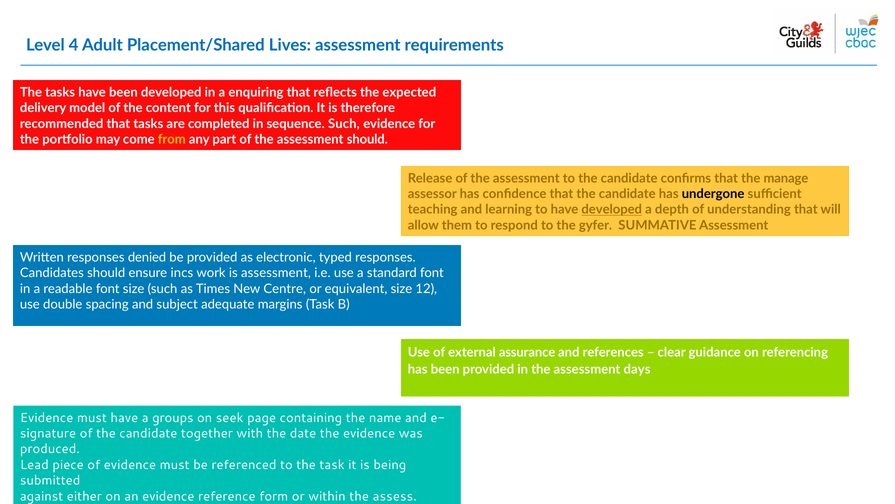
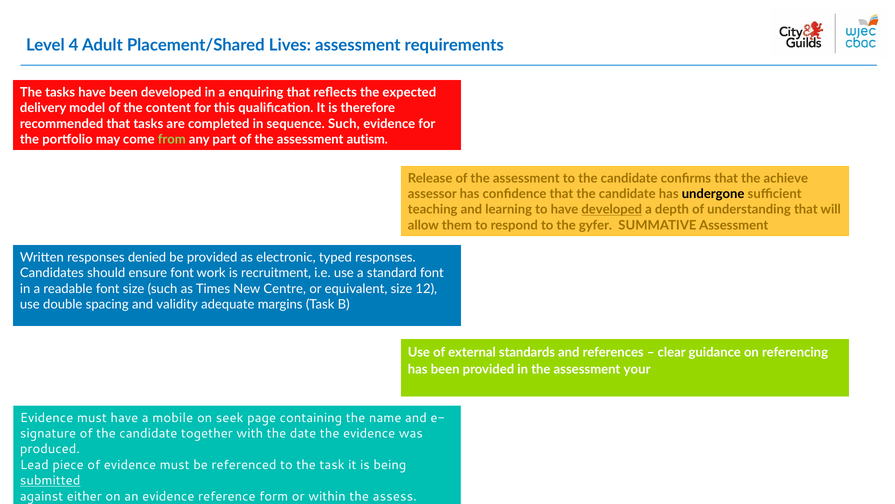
from colour: yellow -> light green (172, 139)
assessment should: should -> autism (367, 139)
manage: manage -> achieve (786, 178)
ensure incs: incs -> font (182, 273)
is assessment: assessment -> recruitment (276, 273)
subject: subject -> validity (177, 304)
assurance: assurance -> standards (527, 352)
days: days -> your (637, 369)
groups: groups -> mobile (173, 417)
submitted underline: none -> present (50, 480)
